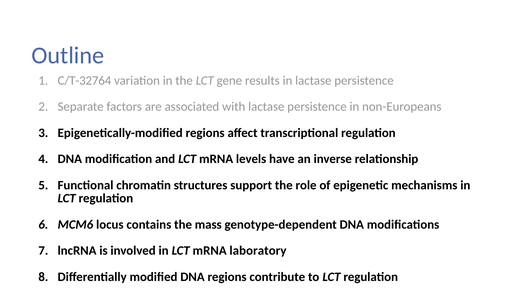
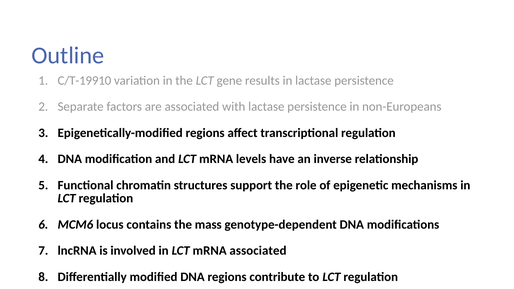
C/T-32764: C/T-32764 -> C/T-19910 (84, 80)
mRNA laboratory: laboratory -> associated (258, 251)
